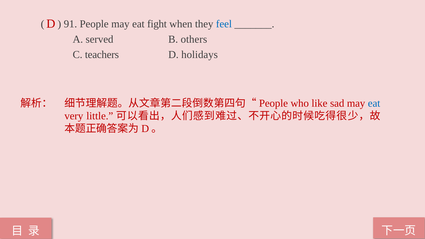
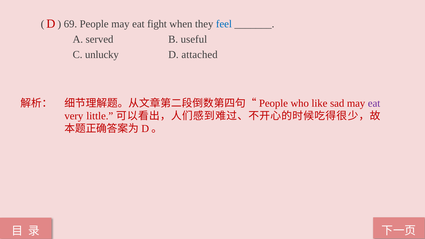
91: 91 -> 69 (70, 24)
others: others -> useful (194, 39)
teachers: teachers -> unlucky (102, 55)
holidays: holidays -> attached (200, 55)
eat colour: blue -> purple (374, 103)
